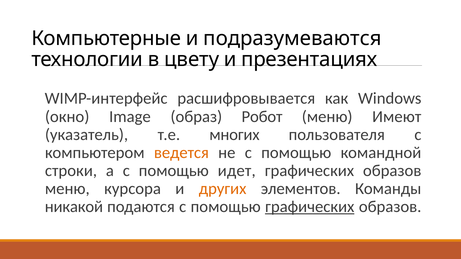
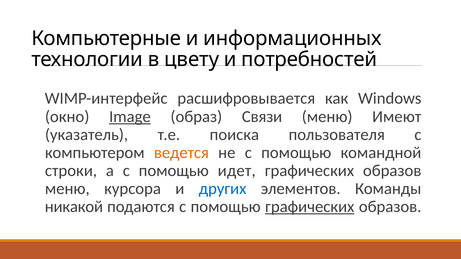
подразумеваются: подразумеваются -> информационных (292, 38)
презентациях: презентациях -> потребностей (309, 59)
Image underline: none -> present (130, 117)
Робот: Робот -> Связи (262, 117)
многих: многих -> поиска (234, 135)
других colour: orange -> blue (223, 189)
